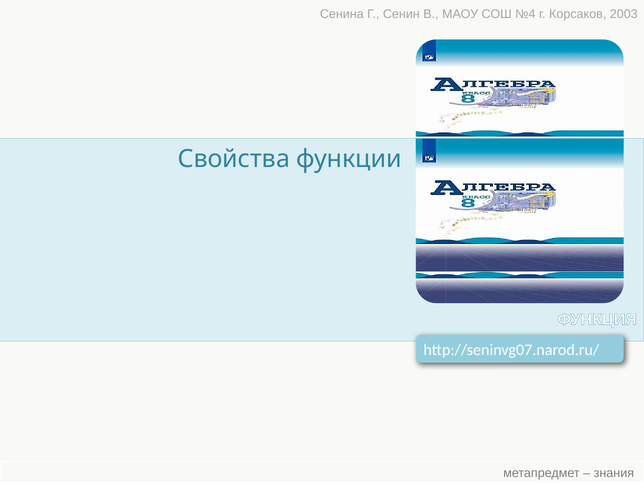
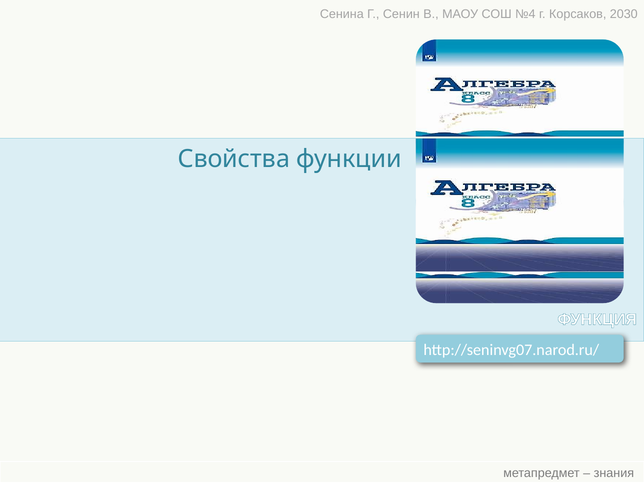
2003: 2003 -> 2030 (624, 14)
